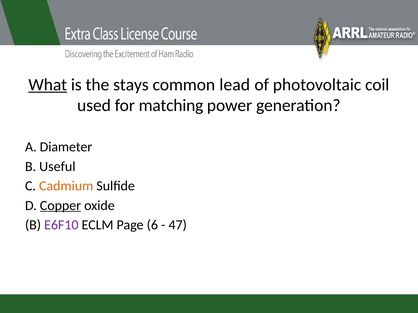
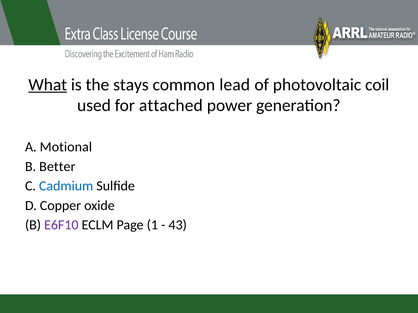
matching: matching -> attached (171, 106)
Diameter: Diameter -> Motional (66, 147)
Useful: Useful -> Better (57, 167)
Cadmium colour: orange -> blue (66, 186)
Copper underline: present -> none (60, 206)
6: 6 -> 1 (152, 225)
47: 47 -> 43 (178, 225)
